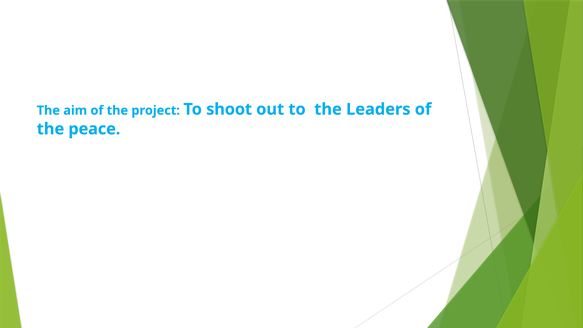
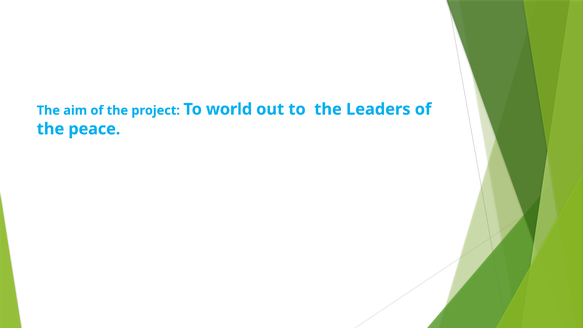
shoot: shoot -> world (229, 109)
